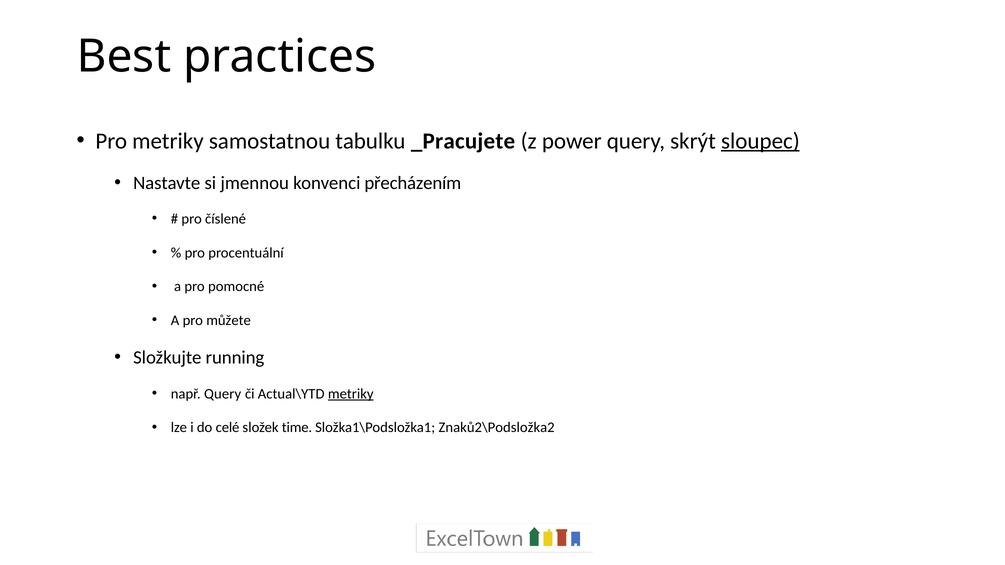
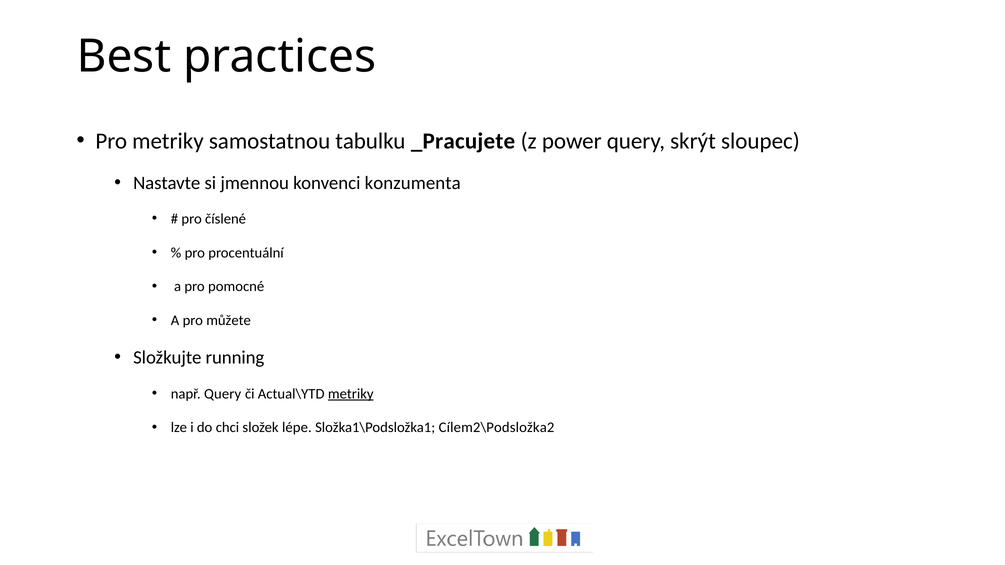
sloupec underline: present -> none (760, 141)
přecházením: přecházením -> konzumenta (413, 183)
celé: celé -> chci (227, 428)
time: time -> lépe (297, 428)
Znaků2\Podsložka2: Znaků2\Podsložka2 -> Cílem2\Podsložka2 (497, 428)
